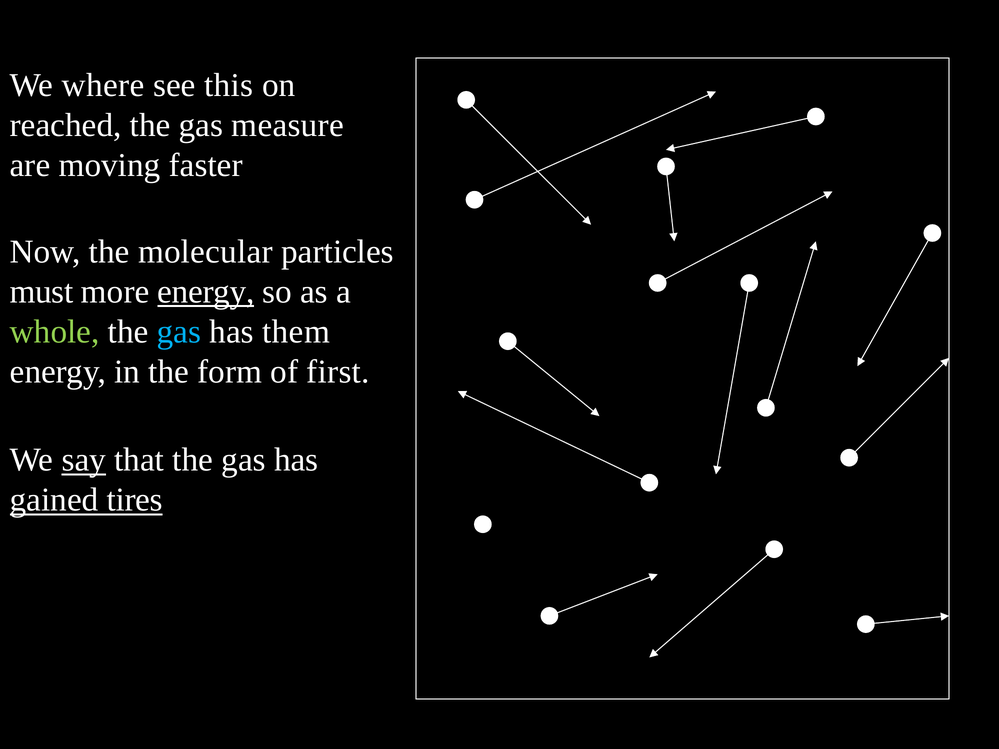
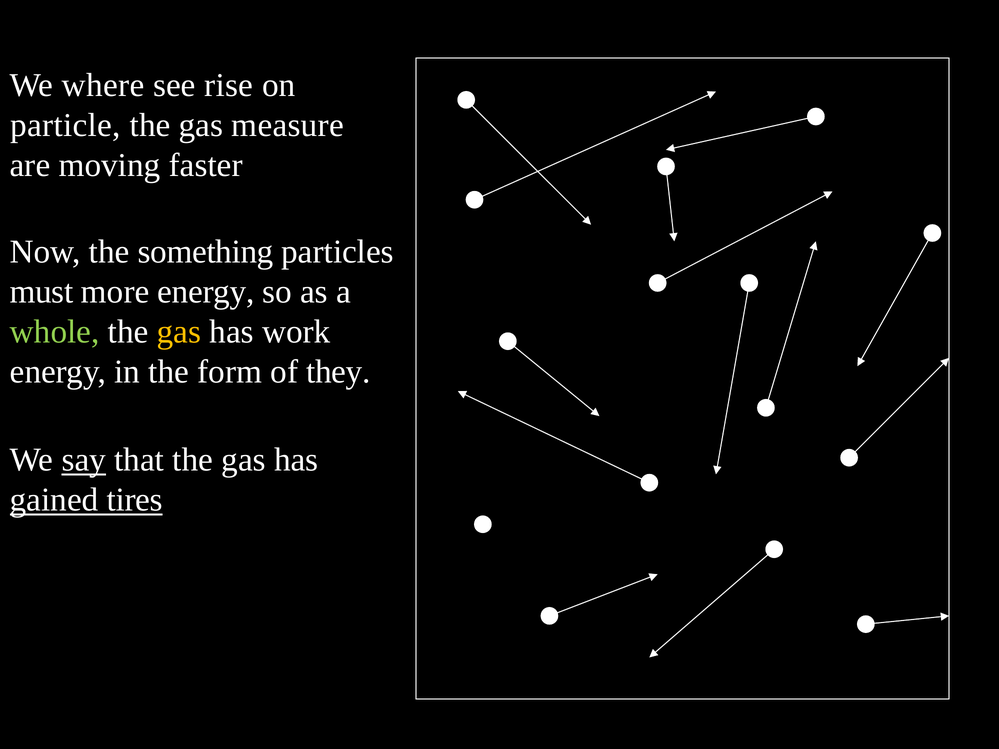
this: this -> rise (229, 85)
reached: reached -> particle (65, 125)
molecular: molecular -> something (206, 252)
energy underline: present -> none (206, 292)
gas colour: light blue -> yellow (179, 332)
them: them -> work (296, 332)
first: first -> they (338, 372)
